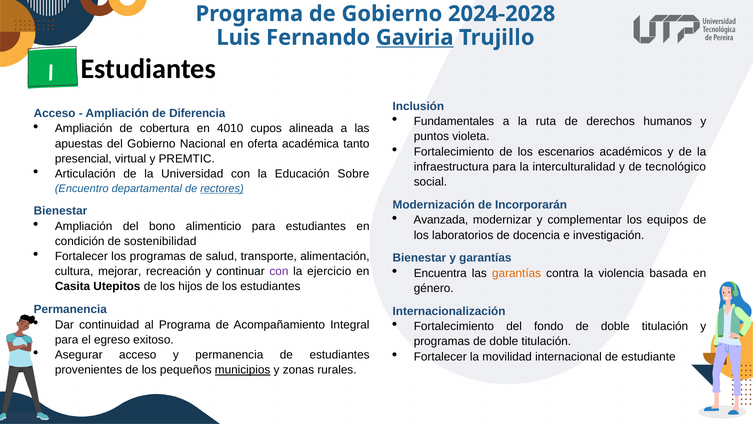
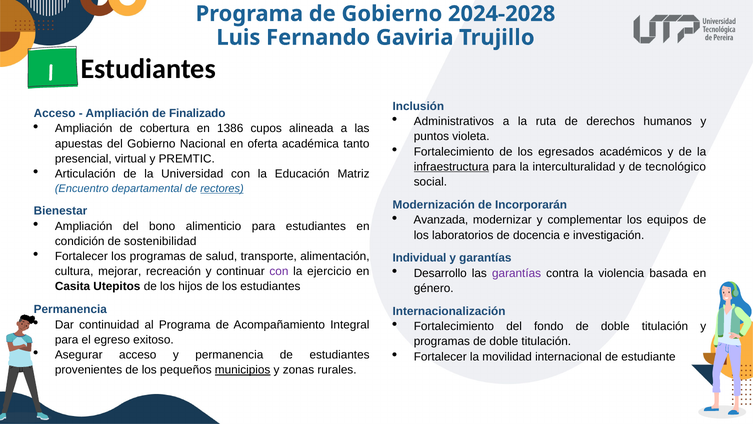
Gaviria underline: present -> none (415, 37)
Diferencia: Diferencia -> Finalizado (197, 113)
Fundamentales: Fundamentales -> Administrativos (454, 121)
4010: 4010 -> 1386 (230, 128)
escenarios: escenarios -> egresados (566, 152)
infraestructura underline: none -> present (451, 167)
Sobre: Sobre -> Matriz (354, 174)
Bienestar: Bienestar -> Individual (419, 258)
Encuentra: Encuentra -> Desarrollo (440, 273)
garantías colour: orange -> purple (517, 273)
